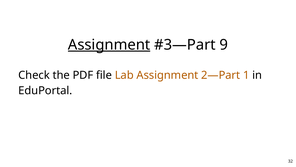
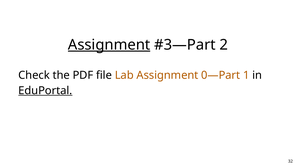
9: 9 -> 2 (224, 45)
2—Part: 2—Part -> 0—Part (221, 75)
EduPortal underline: none -> present (45, 90)
